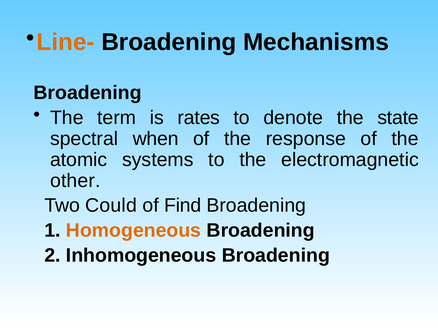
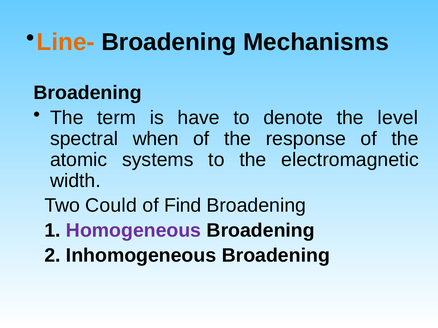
rates: rates -> have (199, 118)
state: state -> level (398, 118)
other: other -> width (75, 181)
Homogeneous colour: orange -> purple (134, 231)
